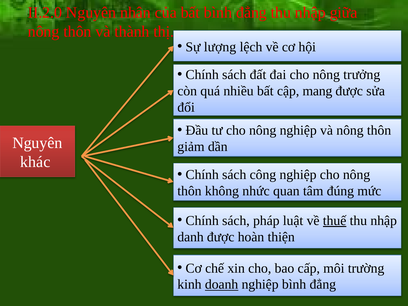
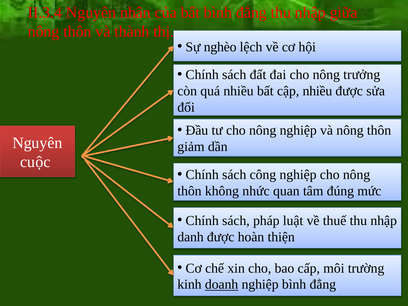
II.2.0: II.2.0 -> II.3.4 (45, 13)
lượng: lượng -> nghèo (220, 47)
cập mang: mang -> nhiều (317, 91)
khác: khác -> cuộc (35, 162)
thuế underline: present -> none (335, 221)
